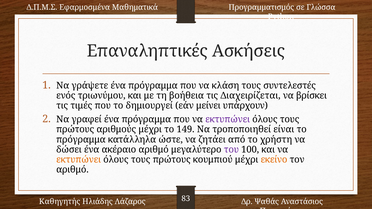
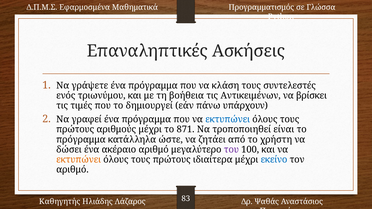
Διαχειρίζεται: Διαχειρίζεται -> Αντικειμένων (251, 96)
μείνει: μείνει -> πάνω (208, 106)
εκτυπώνει colour: purple -> blue (228, 120)
149: 149 -> 871 (186, 130)
κουμπιού: κουμπιού -> ιδιαίτερα (213, 160)
εκείνο colour: orange -> blue (274, 160)
